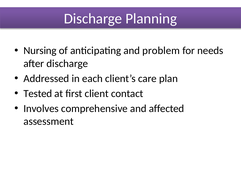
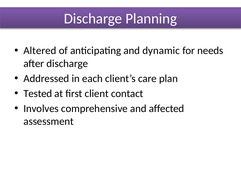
Nursing: Nursing -> Altered (40, 51)
problem: problem -> dynamic (161, 51)
